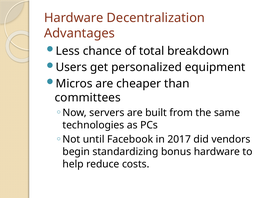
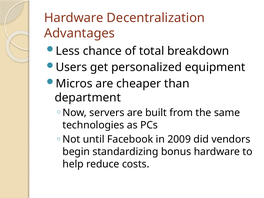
committees: committees -> department (88, 98)
2017: 2017 -> 2009 (179, 139)
